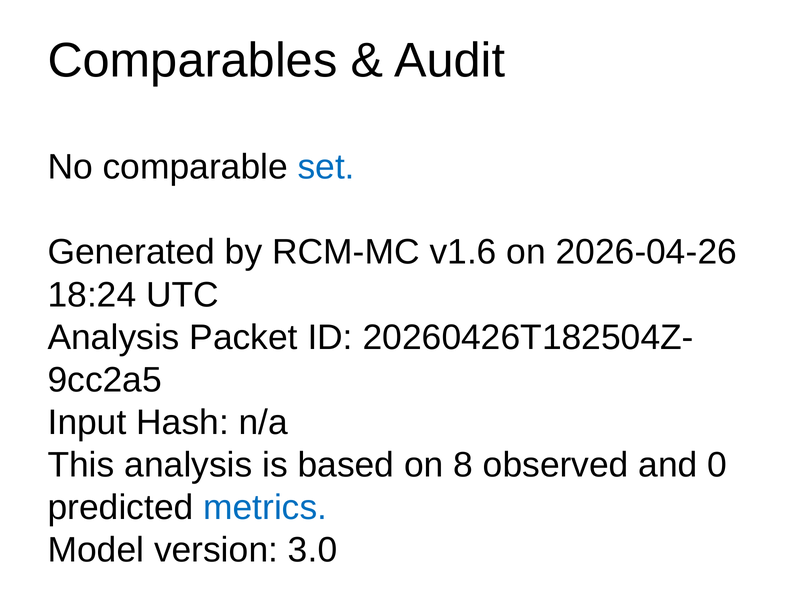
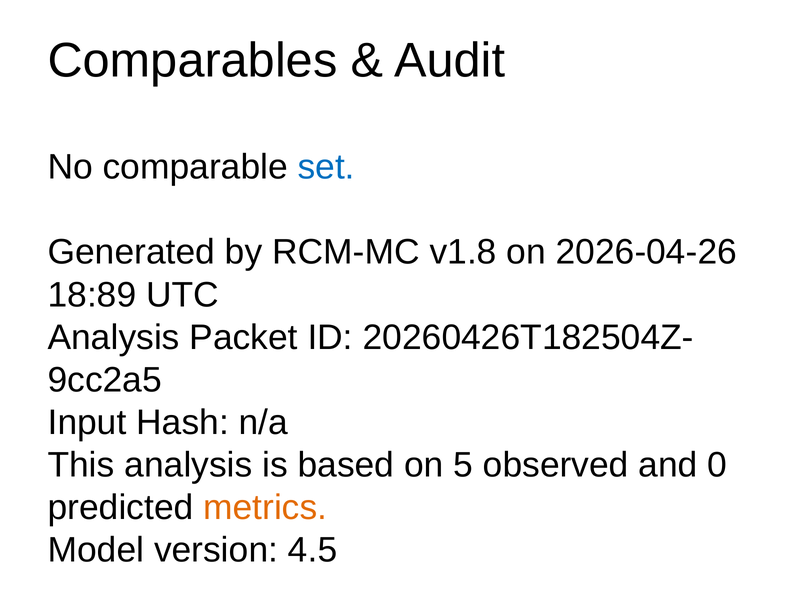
v1.6: v1.6 -> v1.8 (463, 252)
18:24: 18:24 -> 18:89 (92, 295)
8: 8 -> 5 (463, 465)
metrics colour: blue -> orange (265, 507)
3.0: 3.0 -> 4.5 (313, 550)
